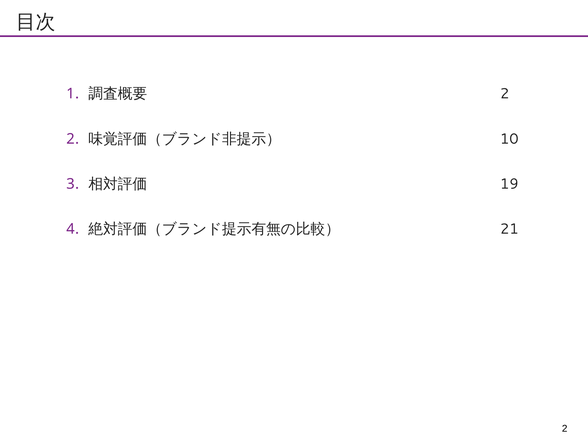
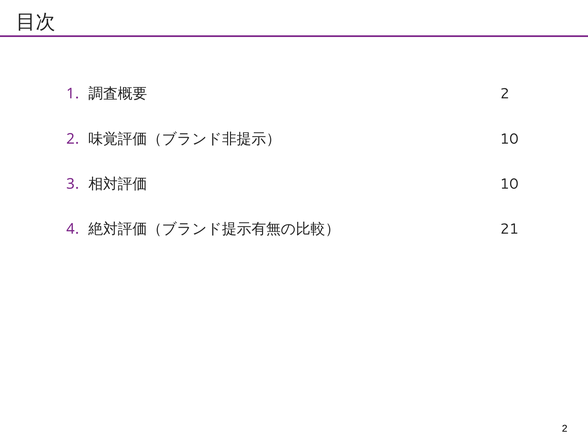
19: 19 -> 10 (509, 184)
